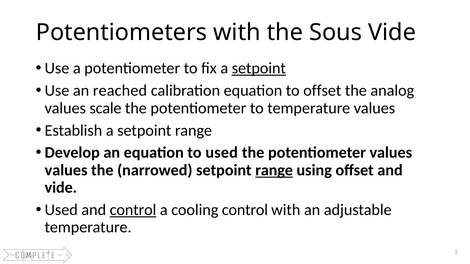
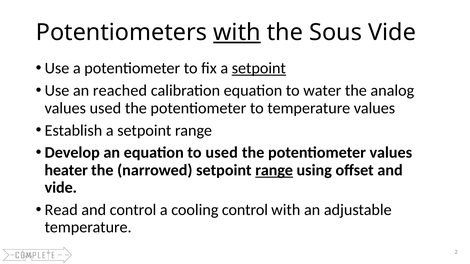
with underline: none -> present (237, 32)
to offset: offset -> water (322, 91)
values scale: scale -> used (105, 108)
values: values -> heater (66, 170)
Used: Used -> Read (61, 210)
control underline: present -> none (133, 210)
